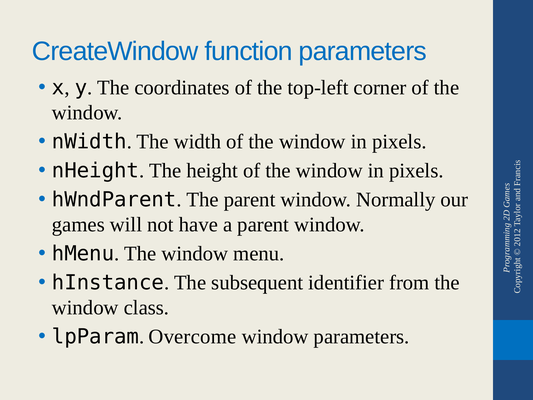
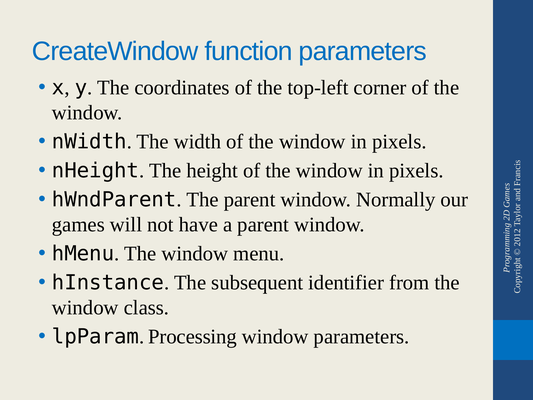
Overcome: Overcome -> Processing (193, 337)
